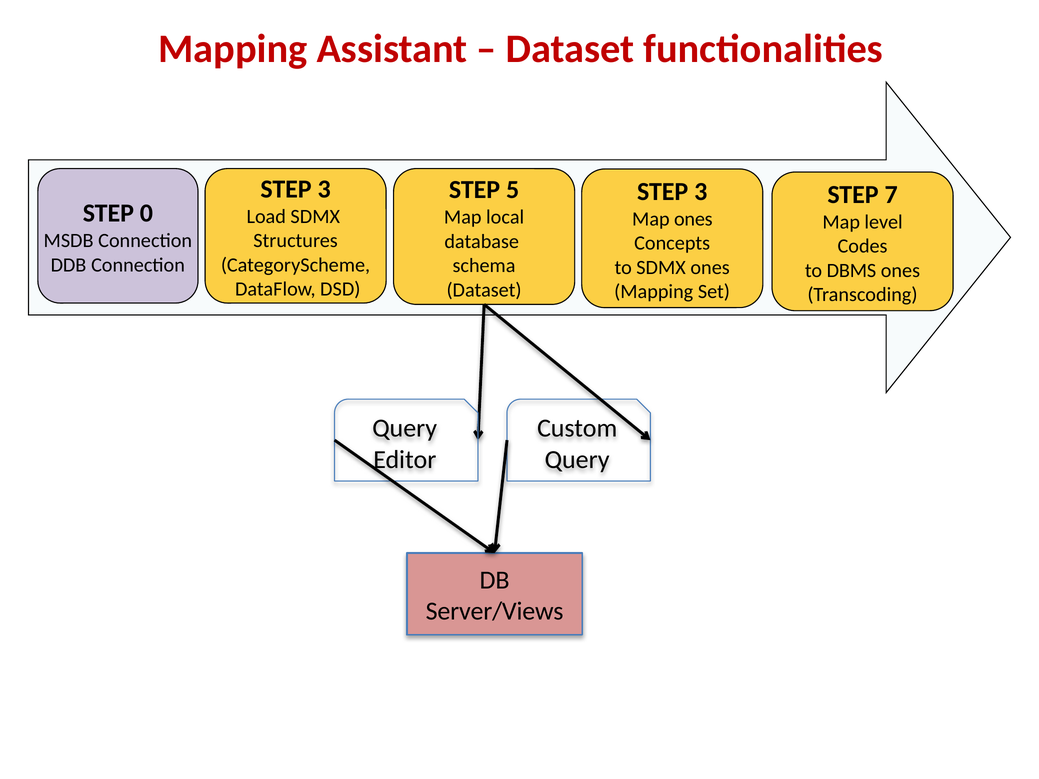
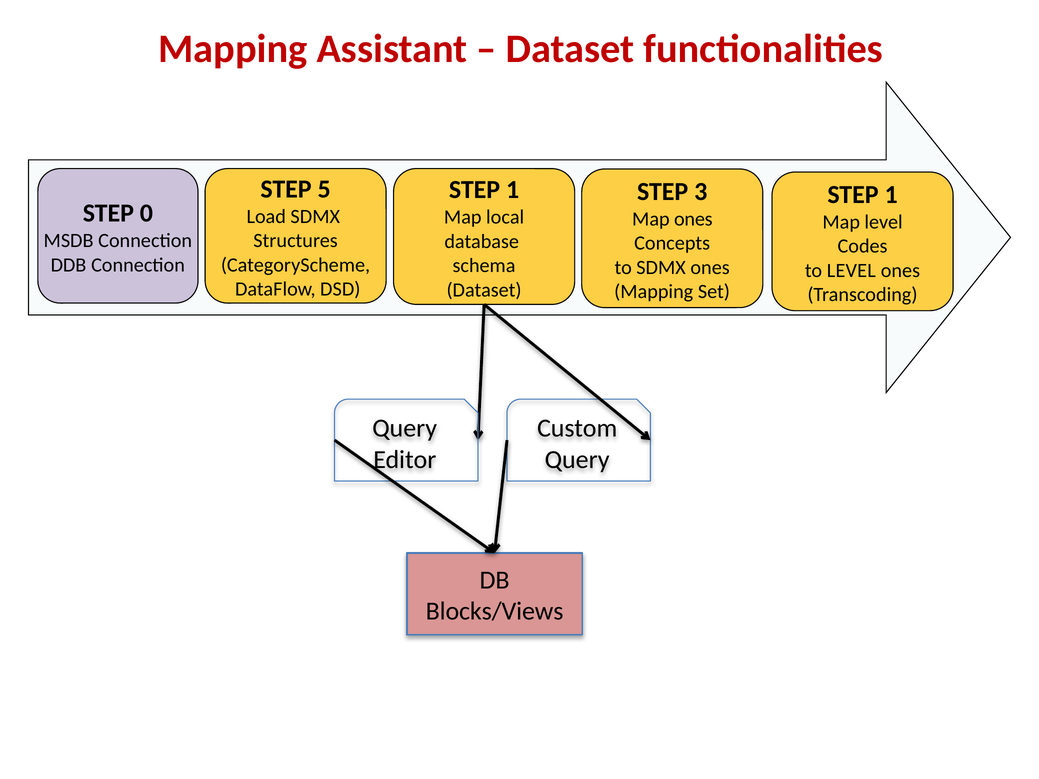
3: 3 -> 5 (324, 189)
5: 5 -> 1 (513, 190)
7: 7 -> 1 (891, 195)
to DBMS: DBMS -> LEVEL (851, 271)
Server/Views: Server/Views -> Blocks/Views (495, 612)
